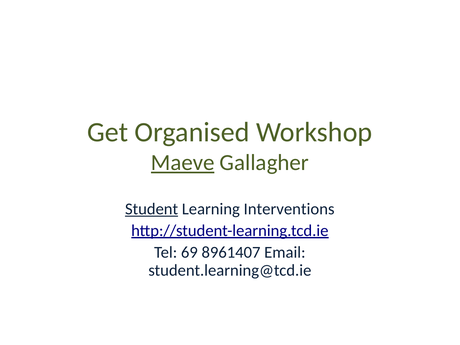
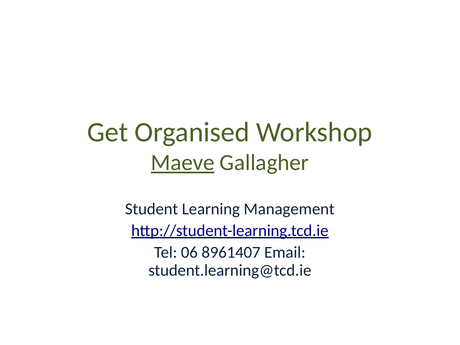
Student underline: present -> none (152, 209)
Interventions: Interventions -> Management (289, 209)
69: 69 -> 06 (189, 252)
